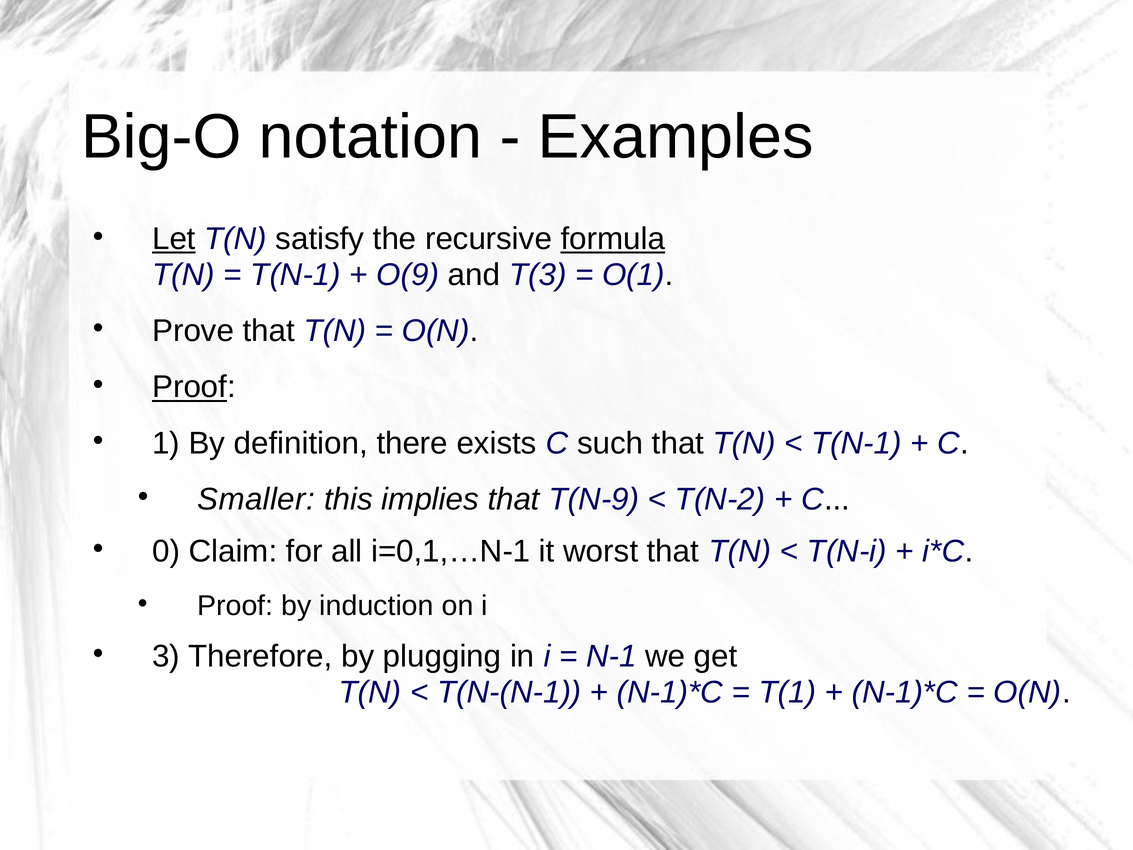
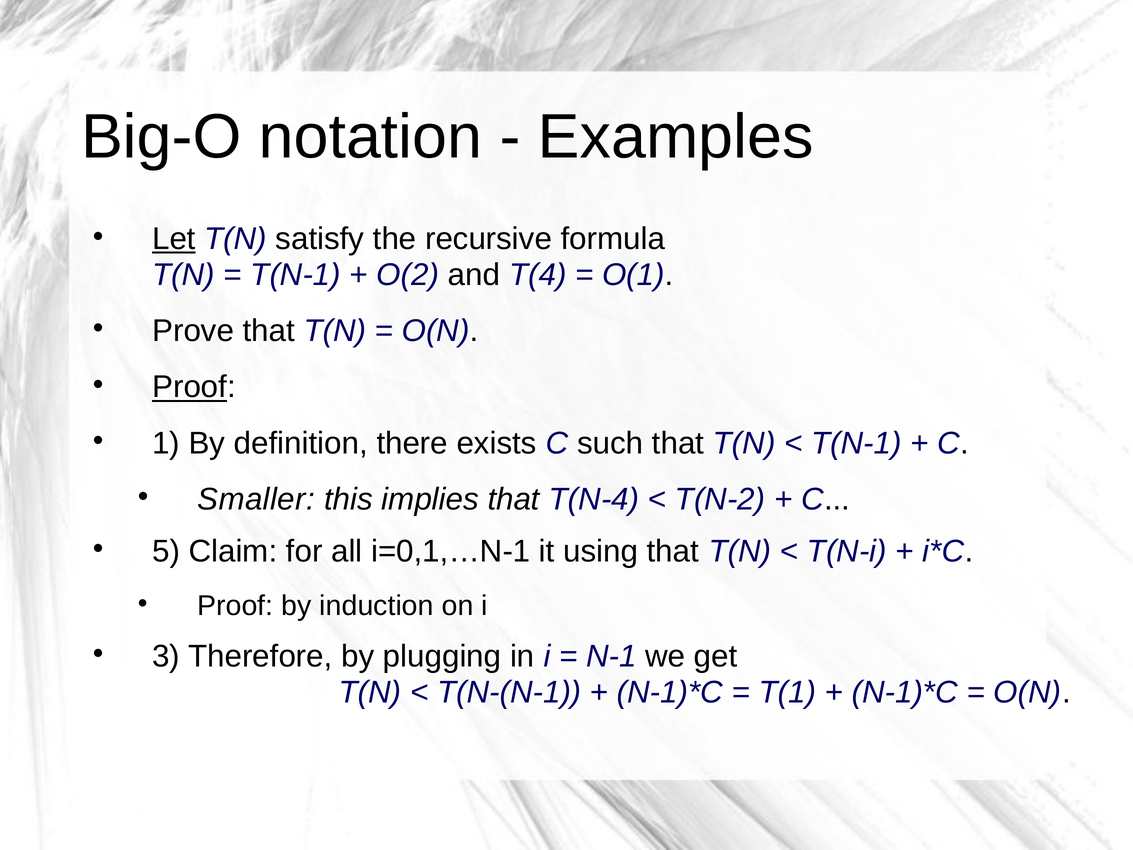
formula underline: present -> none (613, 239)
O(9: O(9 -> O(2 (408, 275)
T(3: T(3 -> T(4 (538, 275)
T(N-9: T(N-9 -> T(N-4 (594, 499)
0: 0 -> 5 (166, 551)
worst: worst -> using (601, 551)
